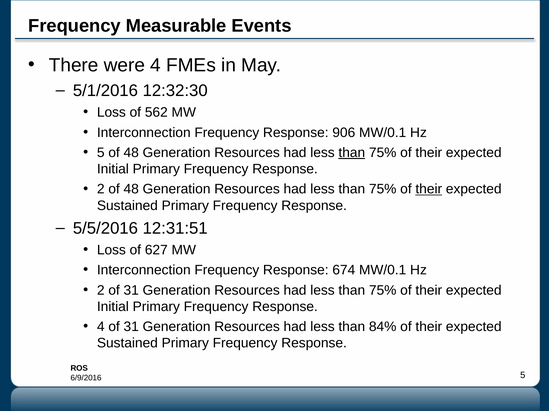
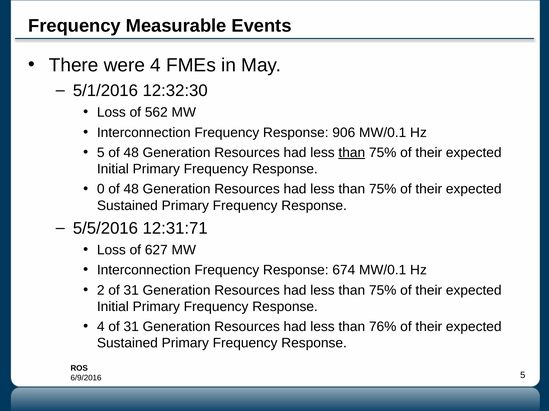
2: 2 -> 0 (101, 189)
their underline: present -> none (429, 189)
12:31:51: 12:31:51 -> 12:31:71 (175, 229)
84%: 84% -> 76% (383, 327)
